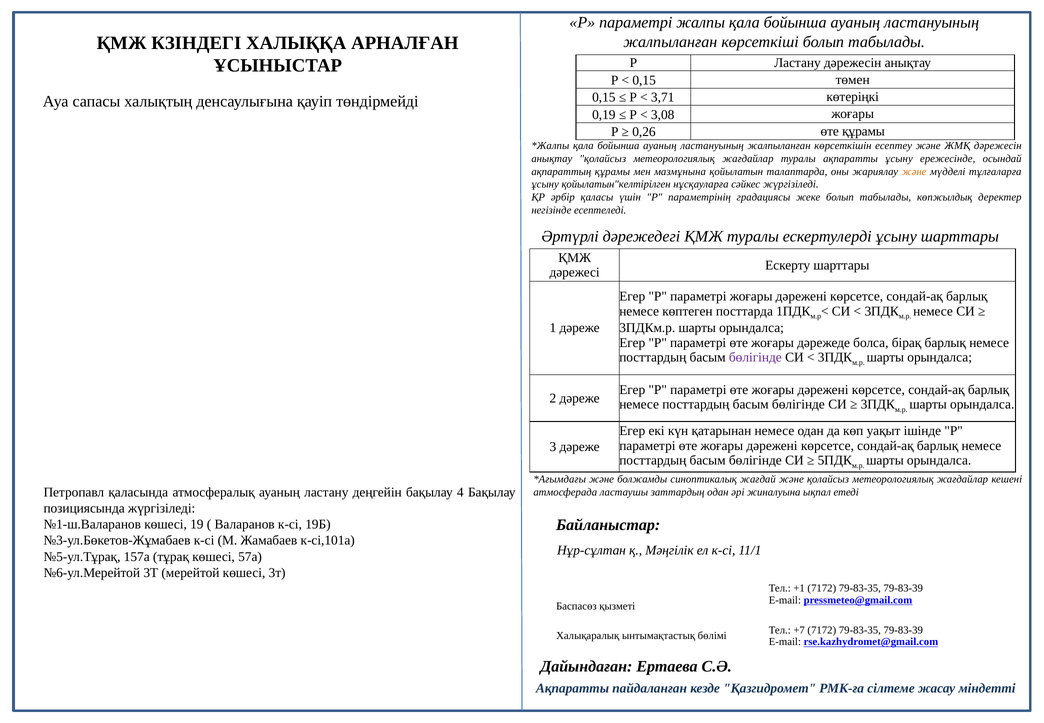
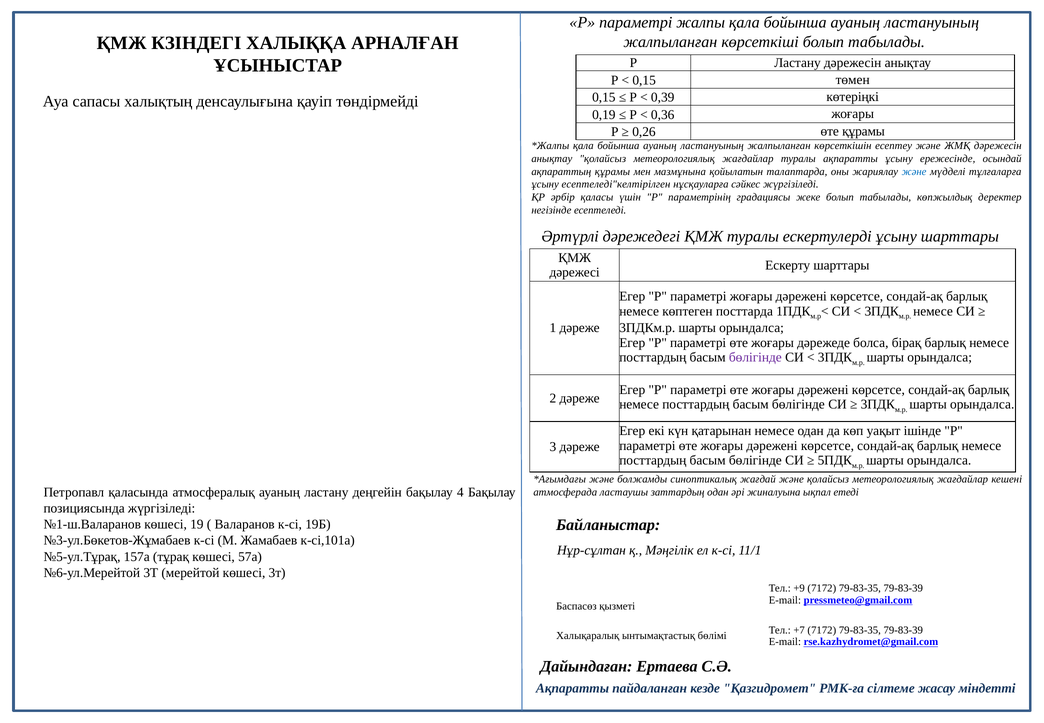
3,71: 3,71 -> 0,39 (663, 97)
3,08: 3,08 -> 0,36 (663, 115)
және colour: orange -> blue (914, 171)
қойылатын"келтірілген: қойылатын"келтірілген -> есептеледі"келтірілген (616, 184)
+1: +1 -> +9 (799, 588)
